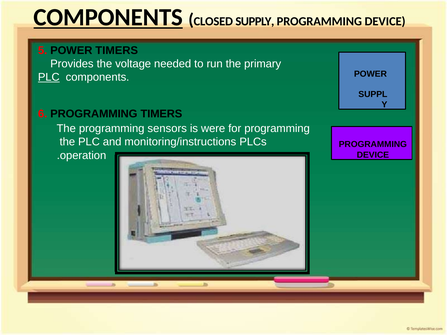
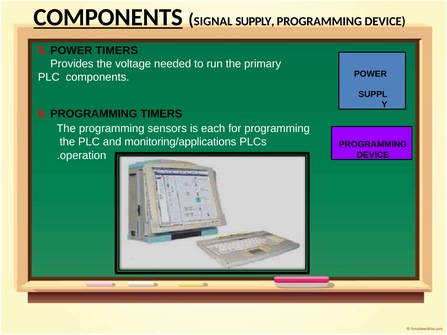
CLOSED: CLOSED -> SIGNAL (213, 21)
PLC underline: present -> none (49, 77)
were: were -> each (213, 129)
monitoring/instructions: monitoring/instructions -> monitoring/applications (180, 142)
